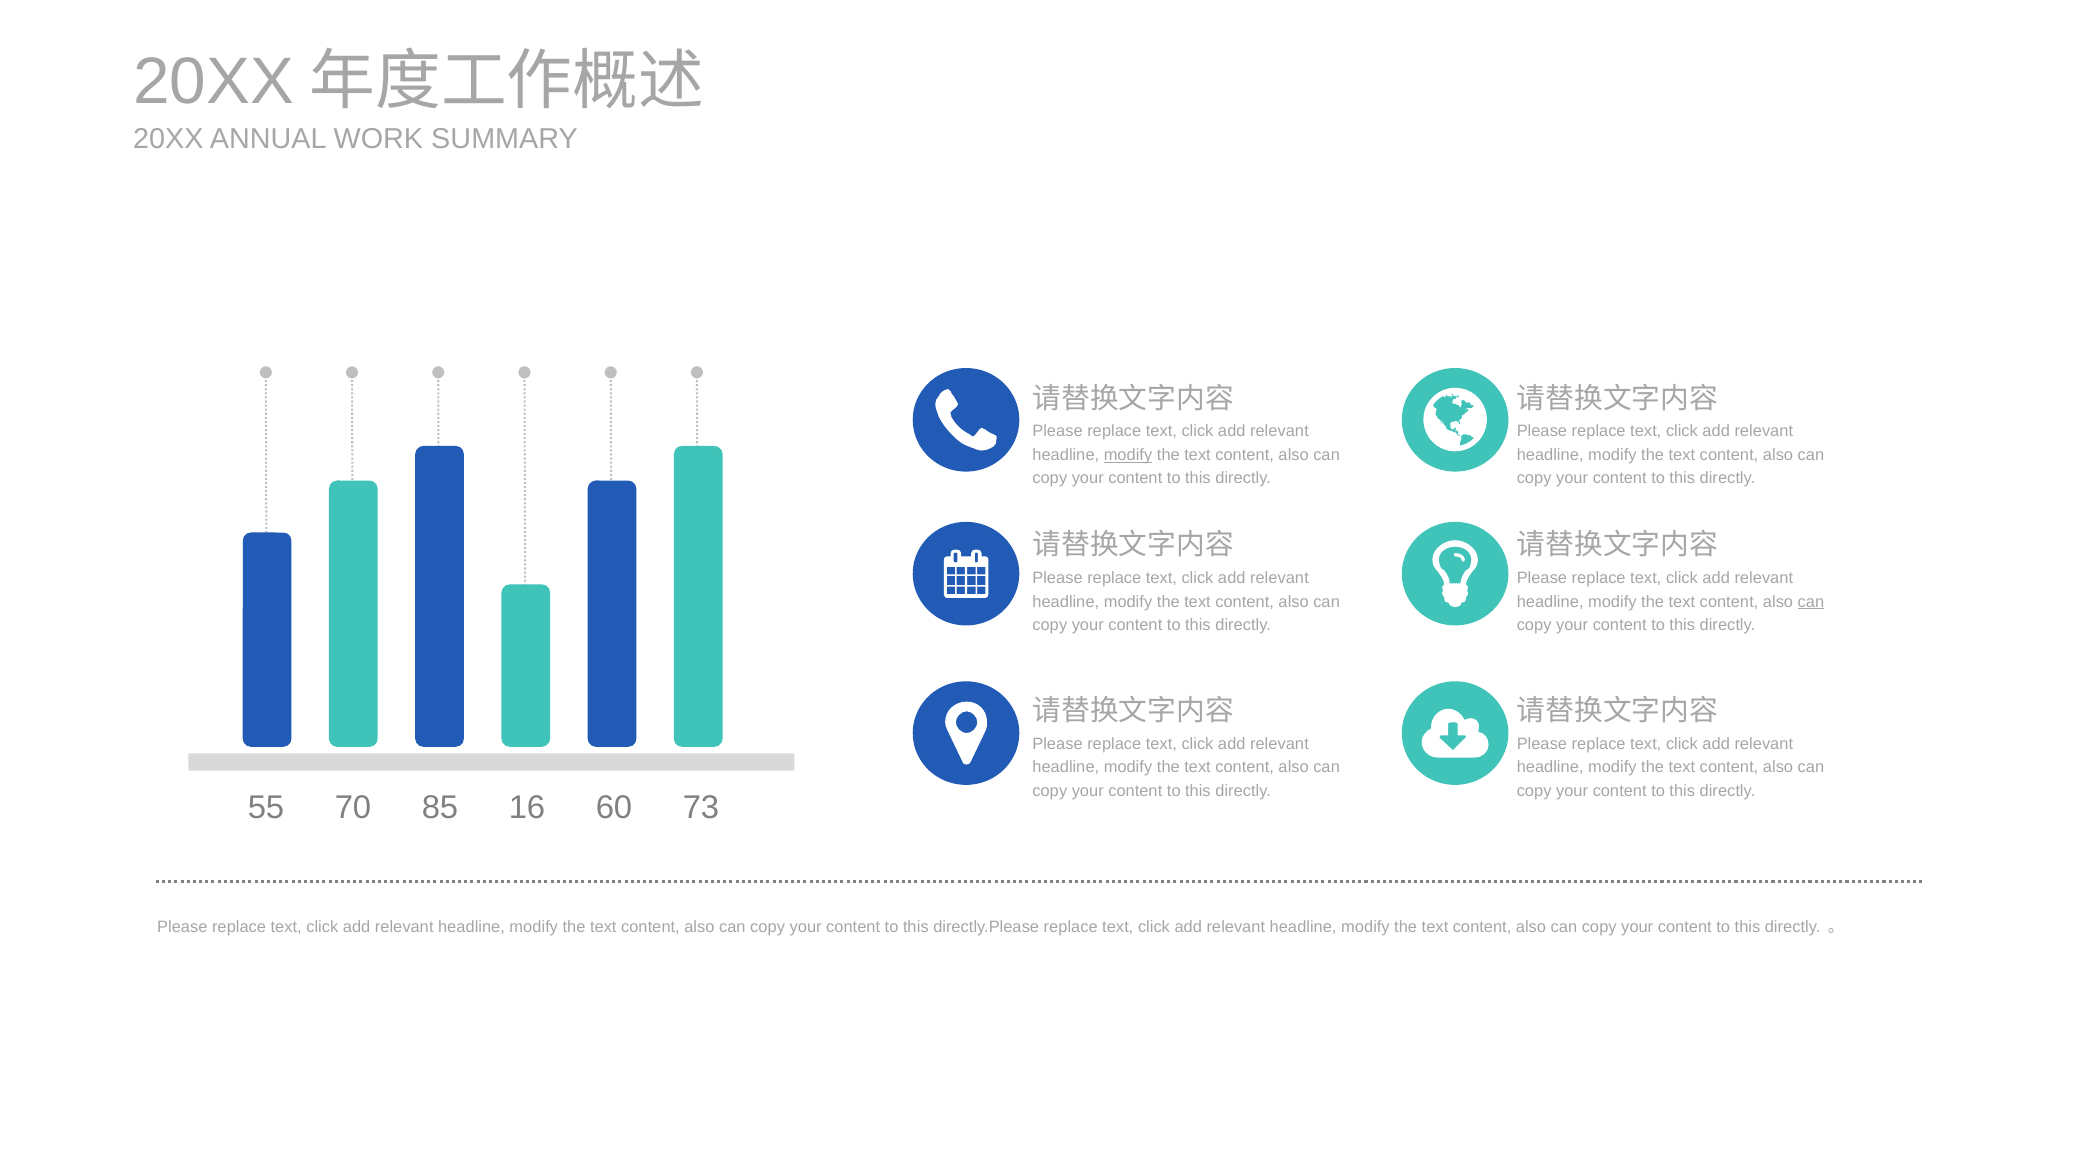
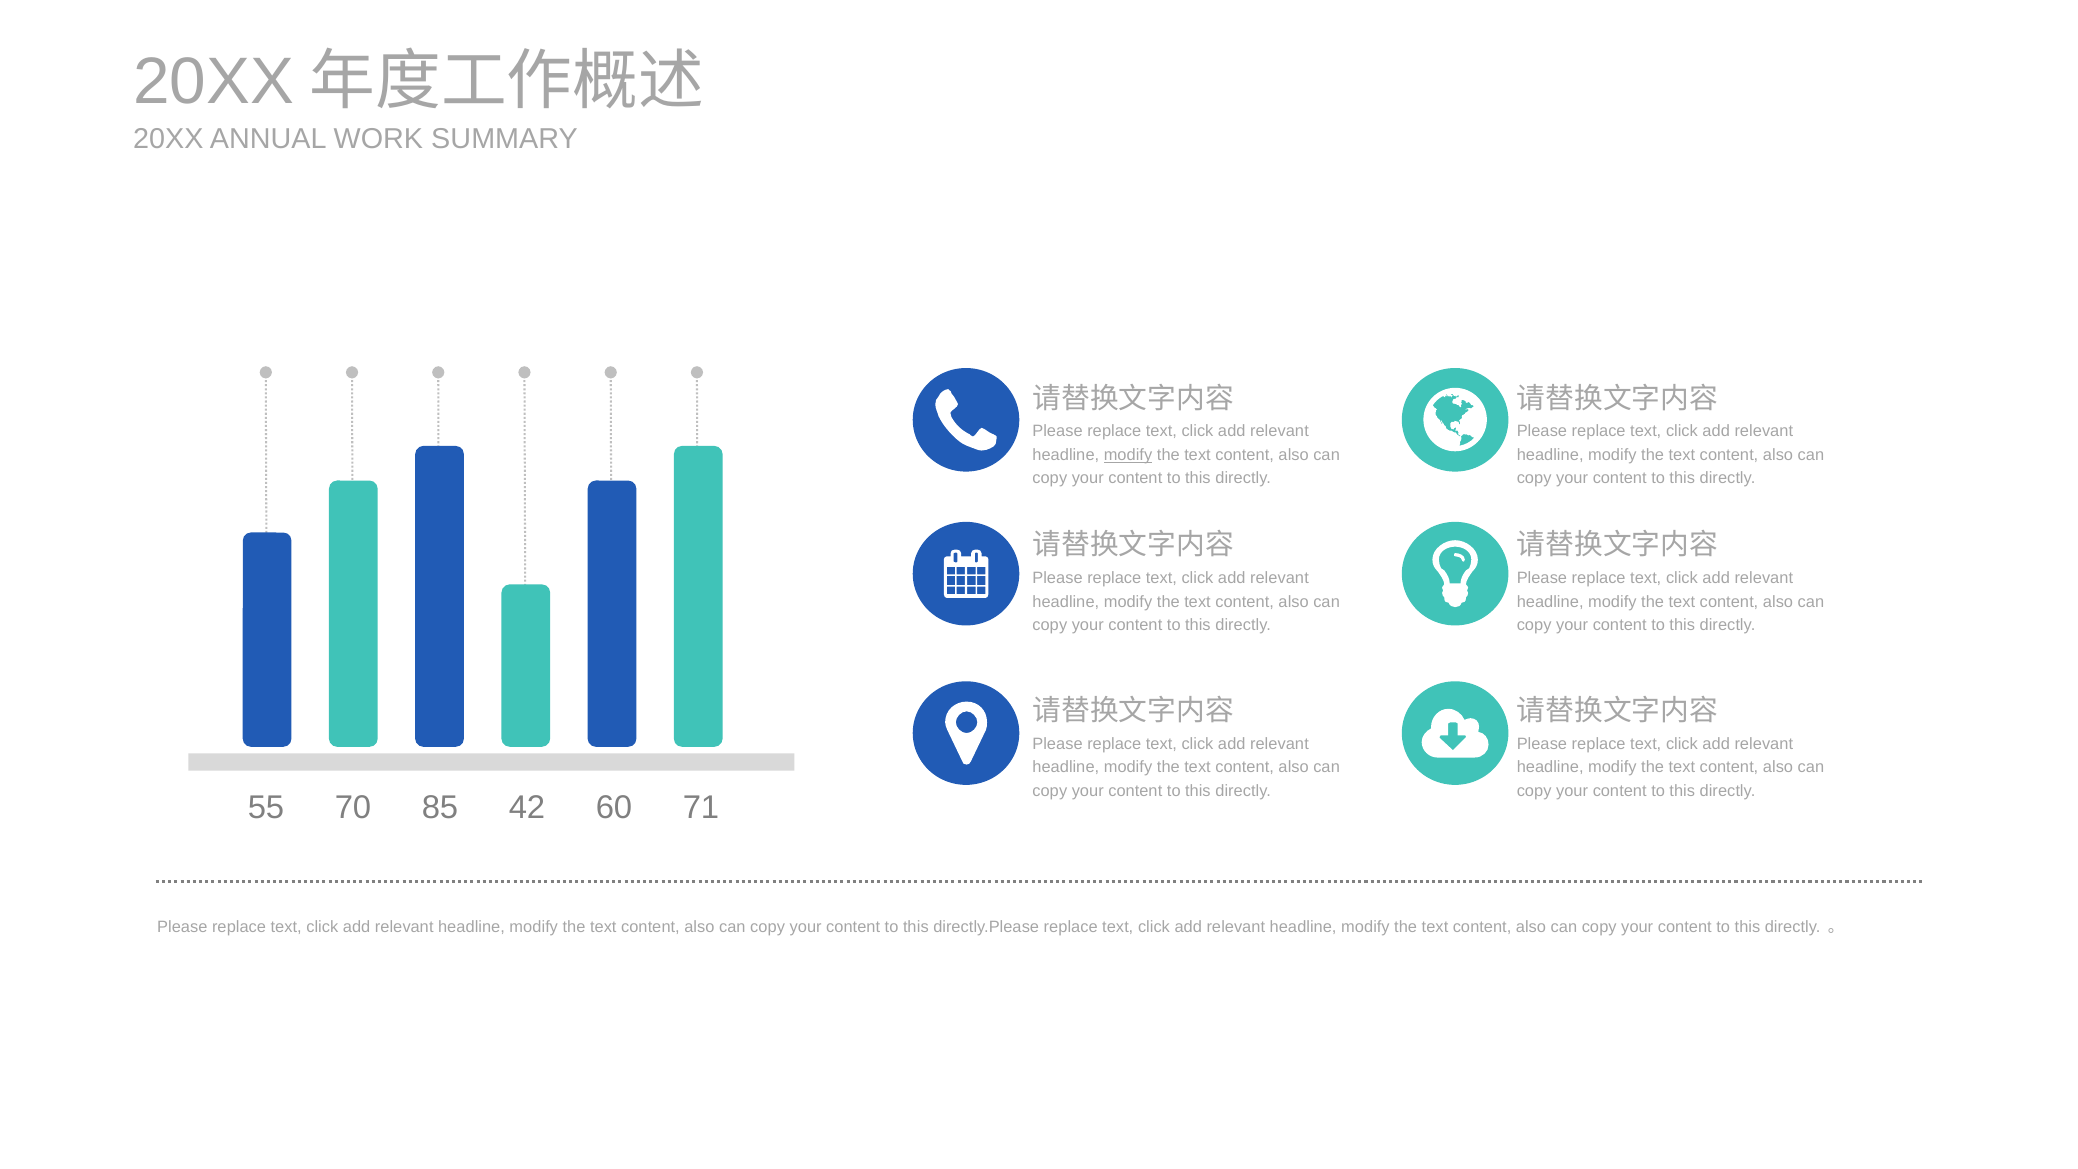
can underline: present -> none (1811, 602)
16: 16 -> 42 (527, 807)
73: 73 -> 71 (701, 807)
